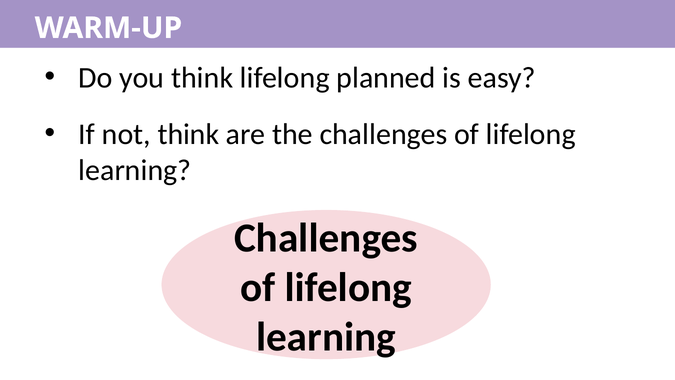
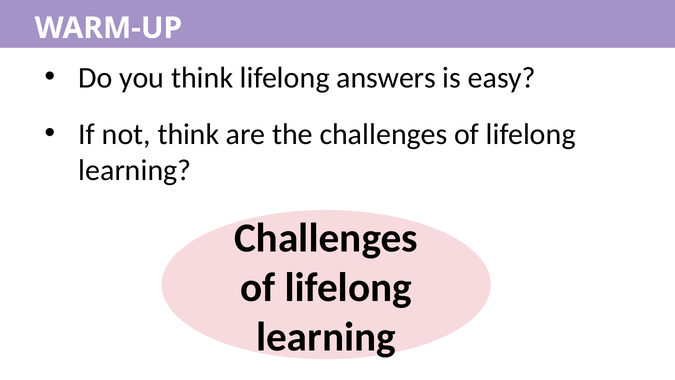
planned: planned -> answers (386, 78)
